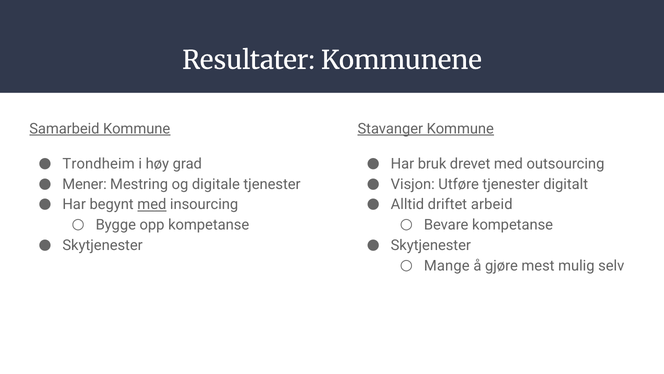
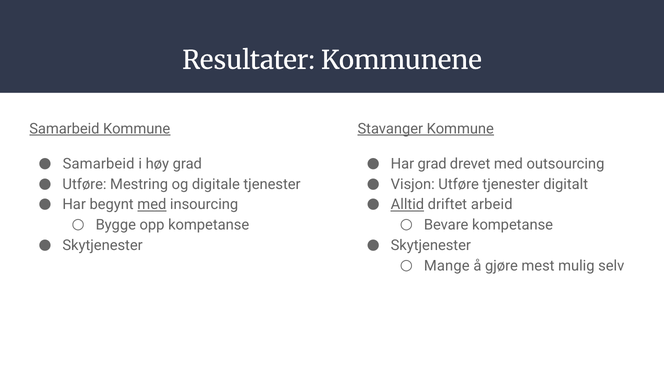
Trondheim: Trondheim -> Samarbeid (99, 164)
Har bruk: bruk -> grad (432, 164)
Mener: Mener -> Utføre (84, 184)
Alltid underline: none -> present (407, 204)
